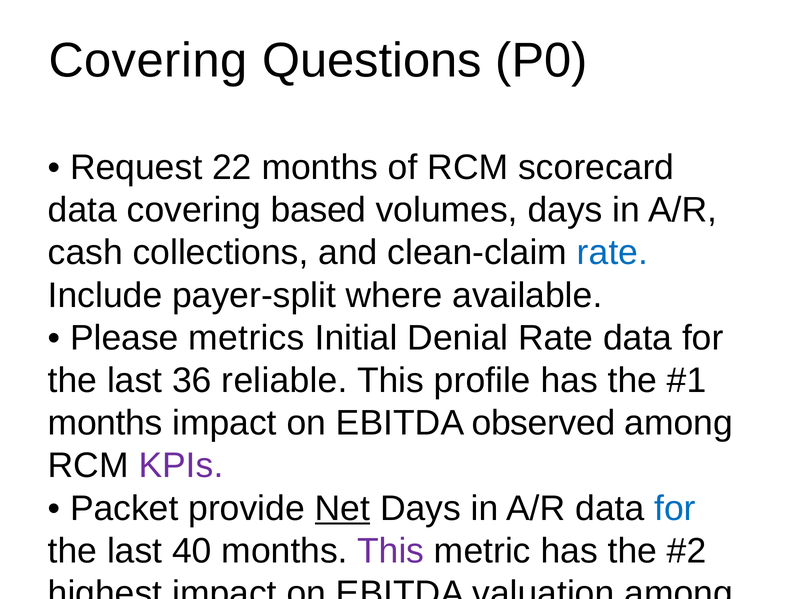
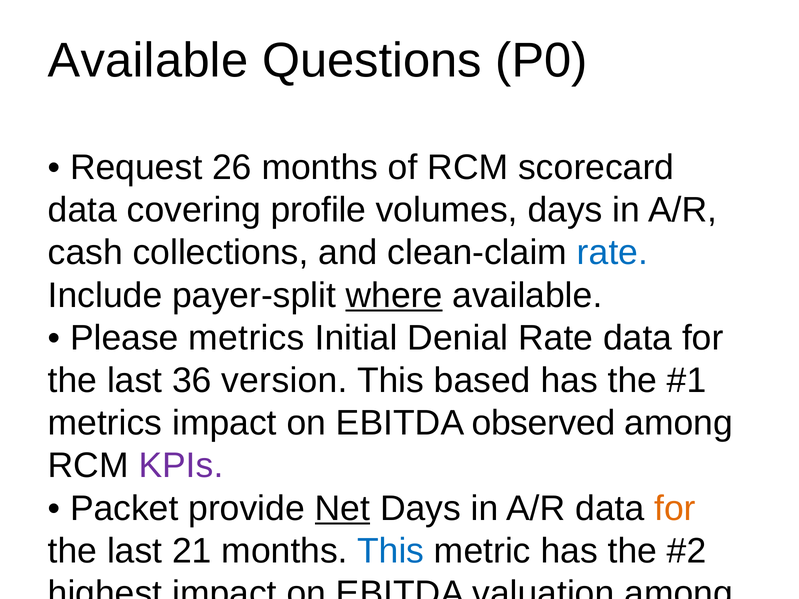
Covering: Covering -> Available (148, 61)
22: 22 -> 26 (232, 168)
based: based -> profile (318, 210)
where underline: none -> present (394, 295)
reliable: reliable -> version (285, 381)
profile: profile -> based (482, 381)
months: months -> metrics (105, 423)
for colour: blue -> orange (675, 509)
40: 40 -> 21 (192, 551)
This colour: purple -> blue (391, 551)
